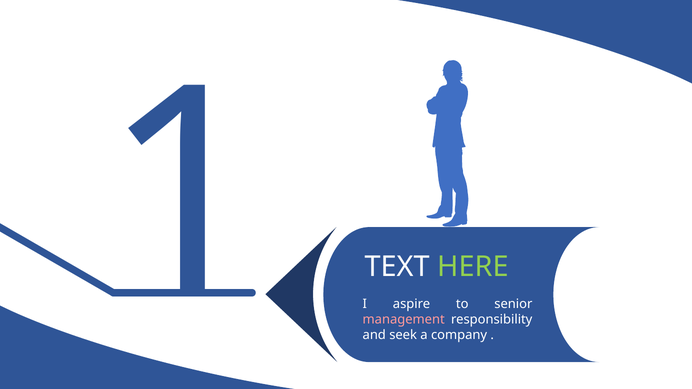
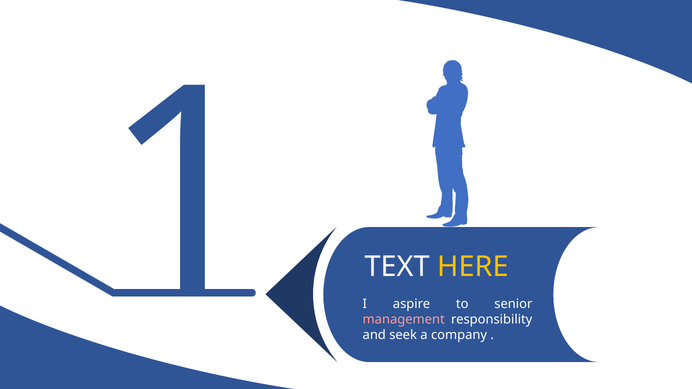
HERE colour: light green -> yellow (473, 267)
